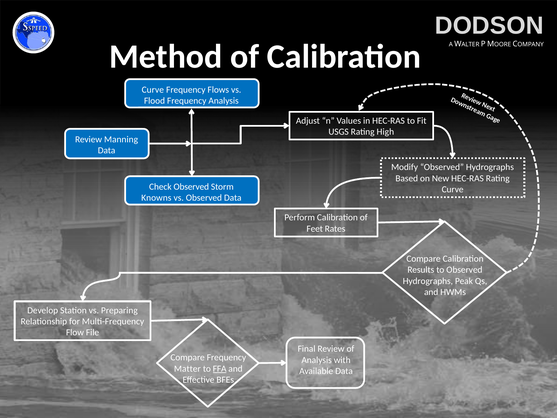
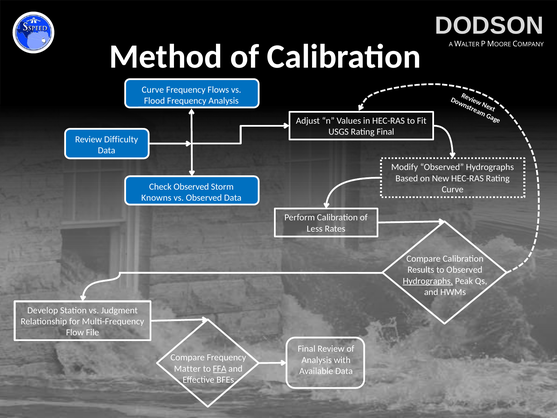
Rating High: High -> Final (385, 132)
Manning: Manning -> Difficulty (121, 139)
Feet: Feet -> Less (315, 229)
Hydrographs underline: none -> present (428, 281)
Preparing: Preparing -> Judgment (119, 310)
